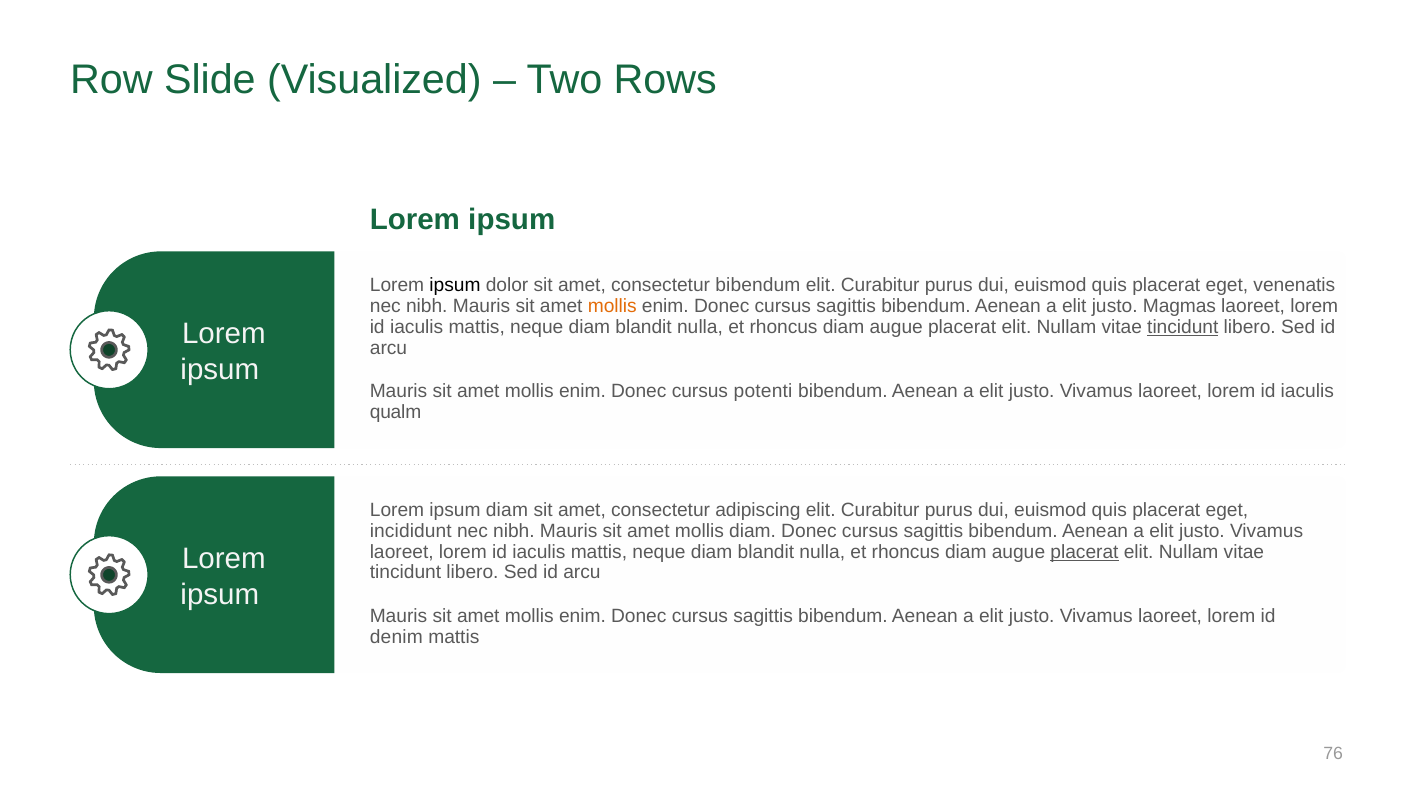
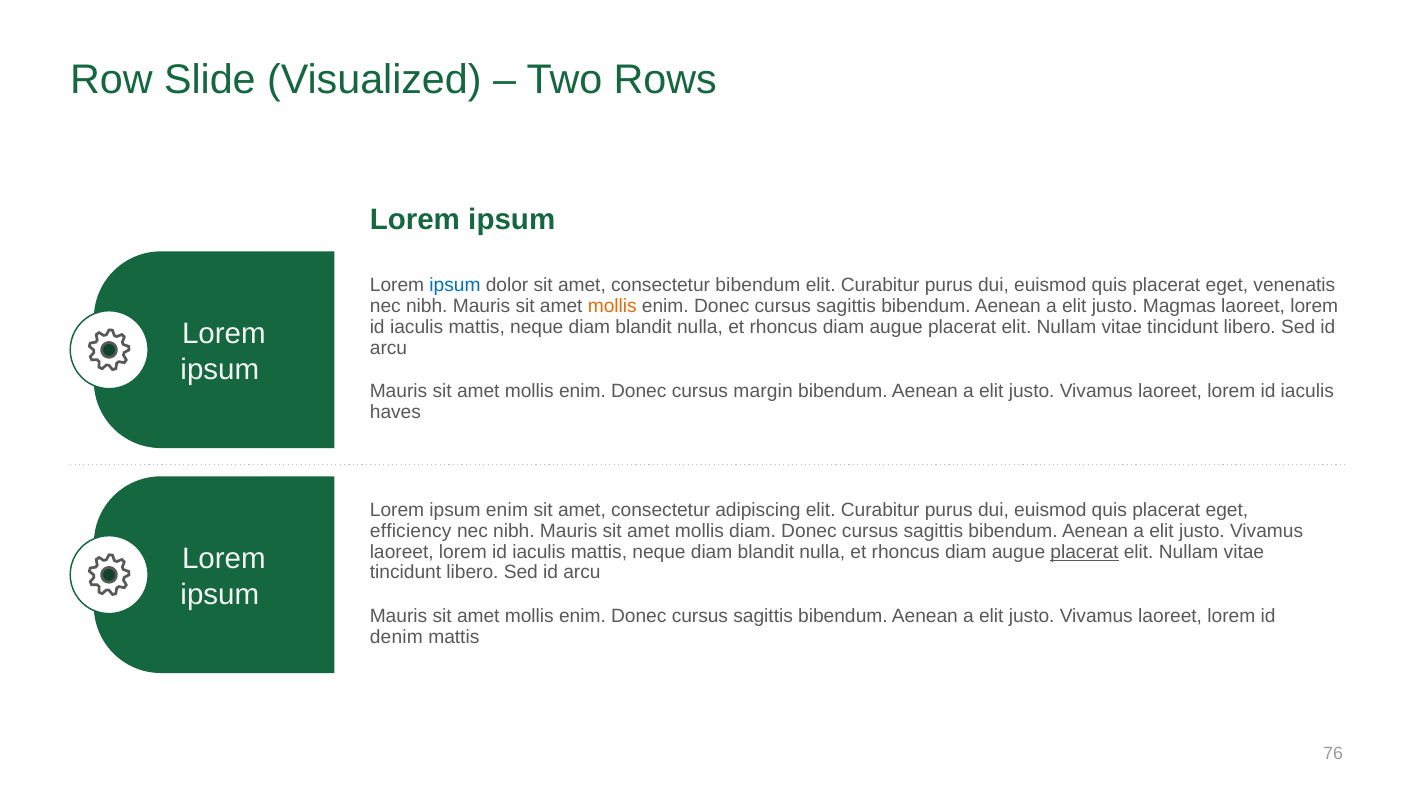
ipsum colour: black -> blue (455, 285)
tincidunt underline: present -> none (1183, 327)
potenti: potenti -> margin (763, 391)
qualm: qualm -> haves (395, 412)
ipsum diam: diam -> enim (507, 510)
incididunt: incididunt -> efficiency (411, 531)
